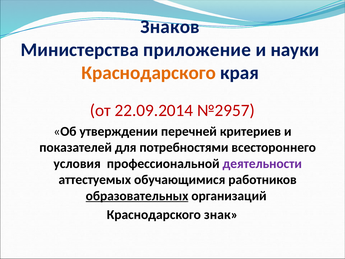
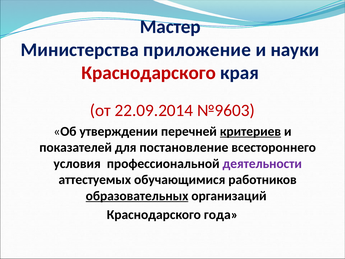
Знаков: Знаков -> Мастер (170, 27)
Краснодарского colour: orange -> red (149, 73)
№2957: №2957 -> №9603 (226, 110)
критериев underline: none -> present (250, 131)
потребностями: потребностями -> постановление (184, 147)
знак: знак -> года (221, 214)
